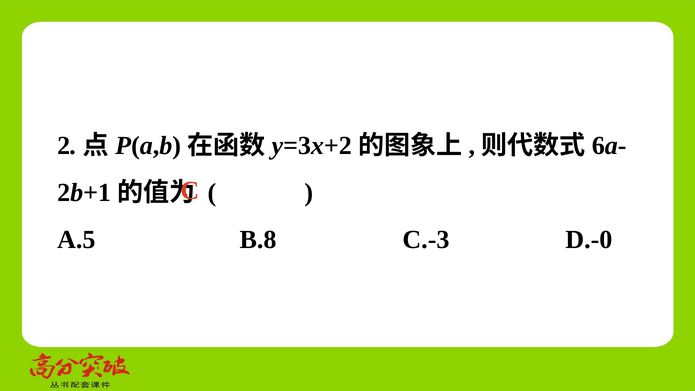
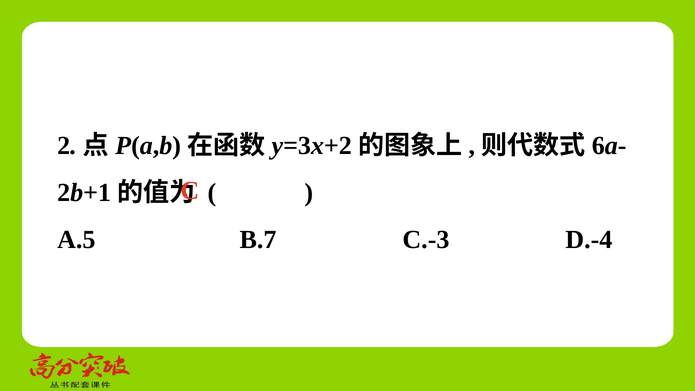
B.8: B.8 -> B.7 (258, 240)
D.-0: D.-0 -> D.-4 (589, 240)
